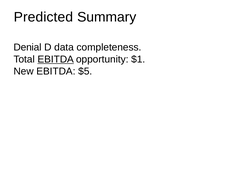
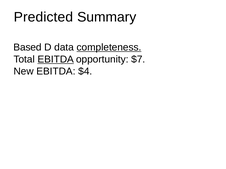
Denial: Denial -> Based (28, 47)
completeness underline: none -> present (109, 47)
$1: $1 -> $7 (138, 59)
$5: $5 -> $4 (85, 72)
